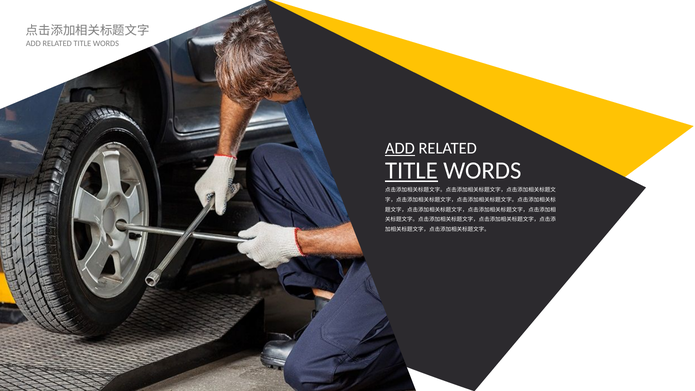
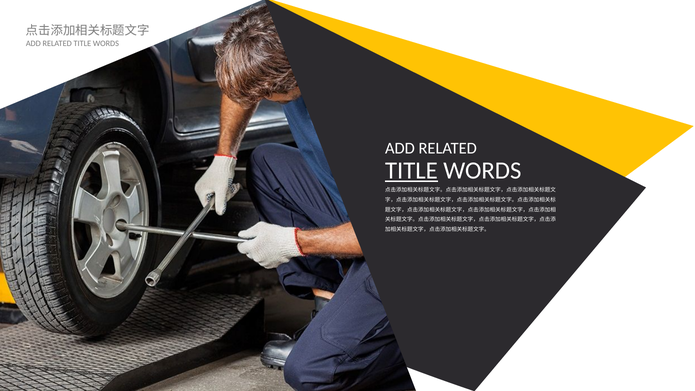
ADD underline: present -> none (400, 148)
